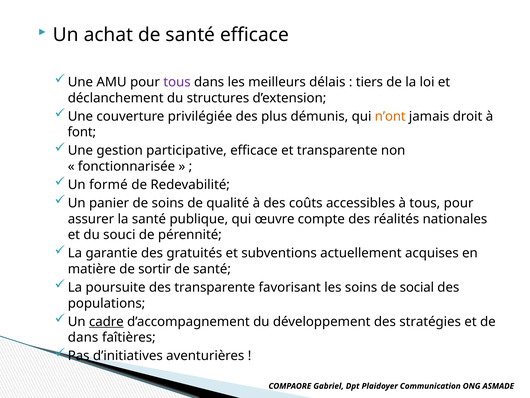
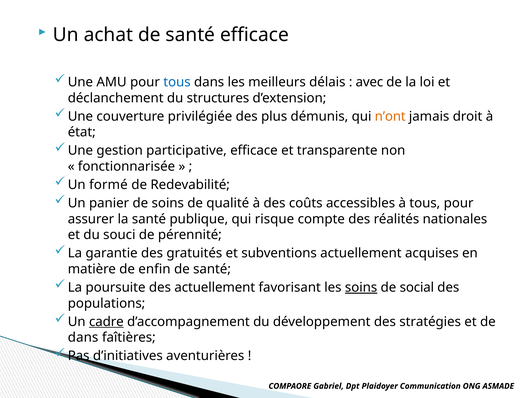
tous colour: purple -> blue (177, 82)
tiers: tiers -> avec (369, 82)
font: font -> état (82, 132)
œuvre: œuvre -> risque (274, 219)
sortir: sortir -> enfin (154, 269)
des transparente: transparente -> actuellement (215, 287)
soins underline: none -> present (361, 287)
